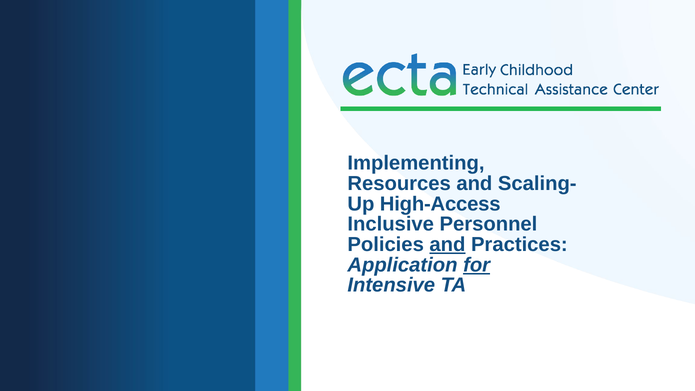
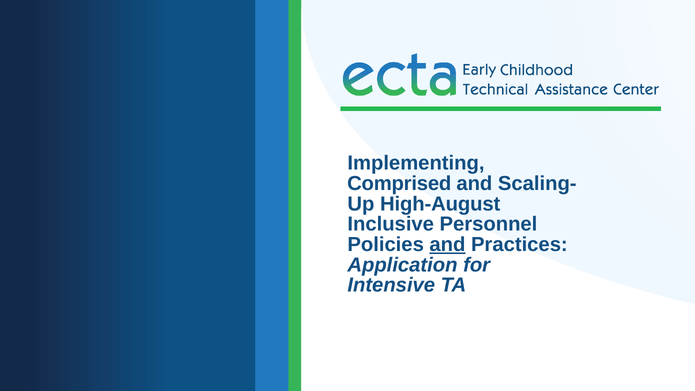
Resources: Resources -> Comprised (399, 184)
High-Access: High-Access -> High-August (440, 204)
for underline: present -> none (477, 265)
